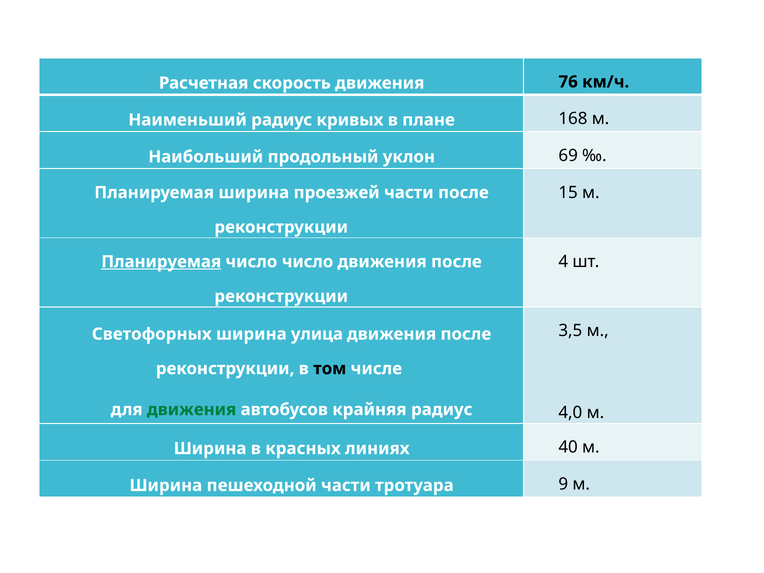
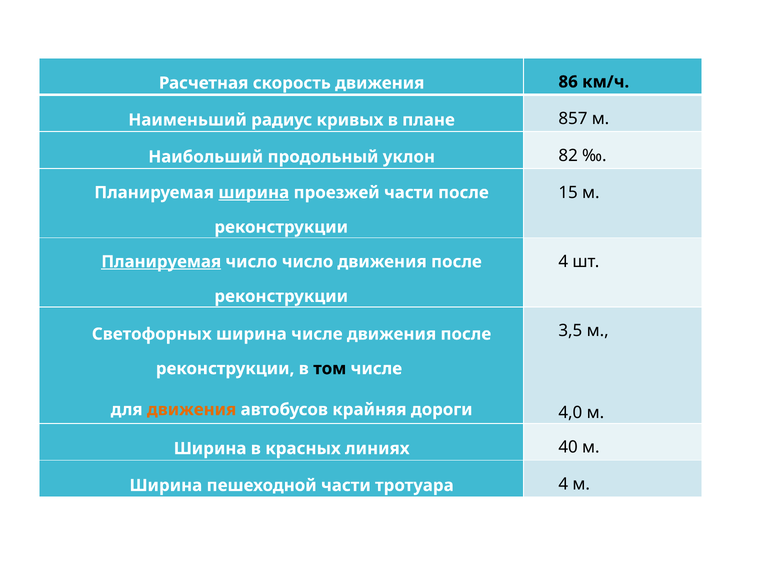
76: 76 -> 86 (568, 82)
168: 168 -> 857 (573, 119)
69: 69 -> 82 (568, 156)
ширина underline: none -> present (254, 193)
ширина улица: улица -> числе (317, 334)
движения colour: green -> orange (192, 410)
крайняя радиус: радиус -> дороги (442, 410)
тротуара 9: 9 -> 4 (563, 484)
